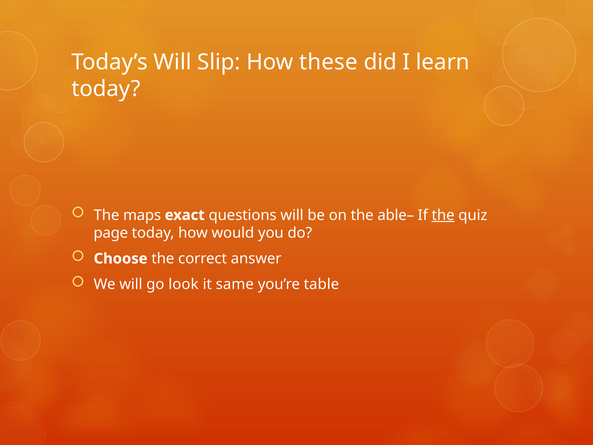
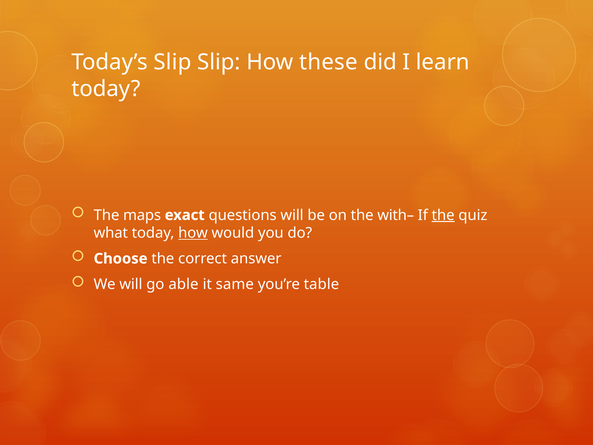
Today’s Will: Will -> Slip (172, 62)
able–: able– -> with– (396, 215)
page: page -> what (111, 233)
how underline: none -> present (193, 233)
look: look -> able (183, 284)
